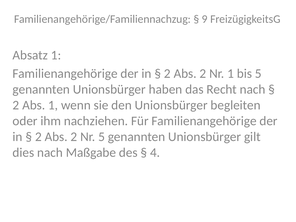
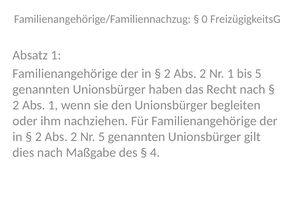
9: 9 -> 0 (205, 19)
